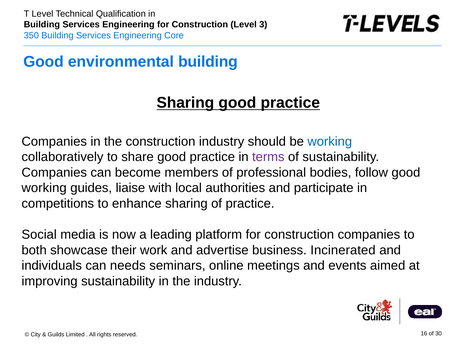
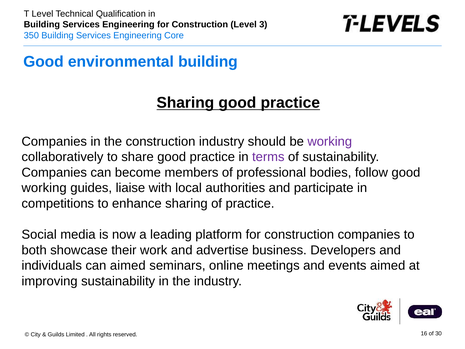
working colour: blue -> purple (330, 141)
Incinerated: Incinerated -> Developers (343, 250)
can needs: needs -> aimed (128, 265)
